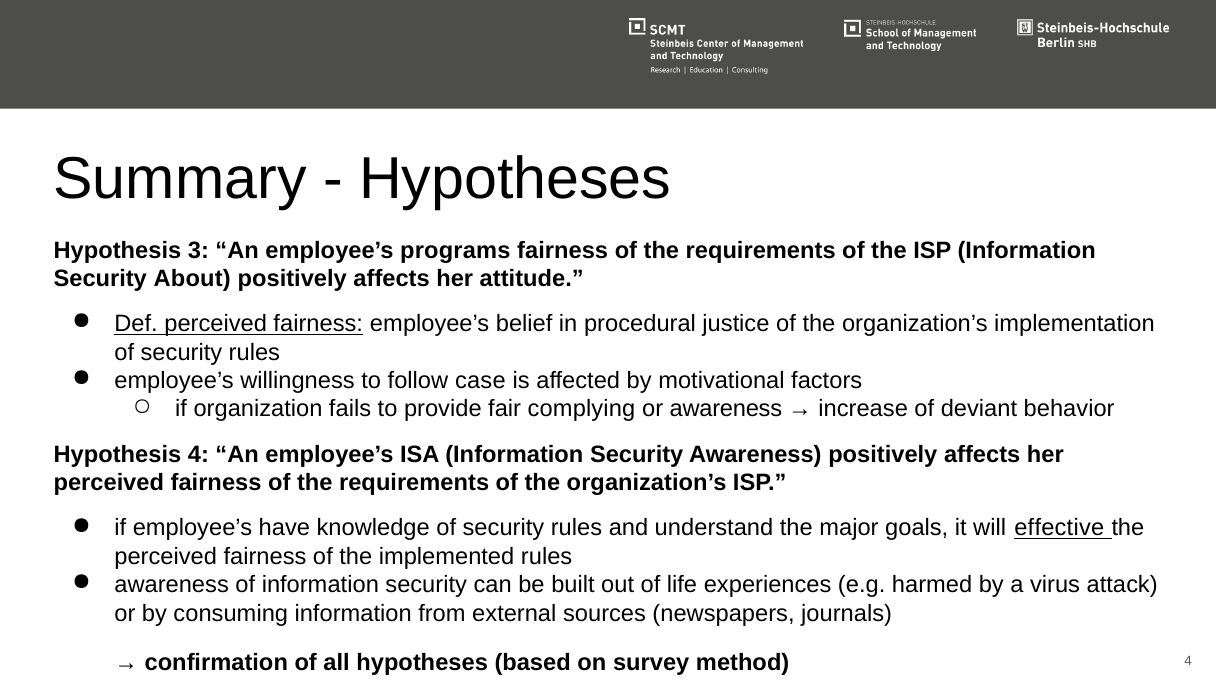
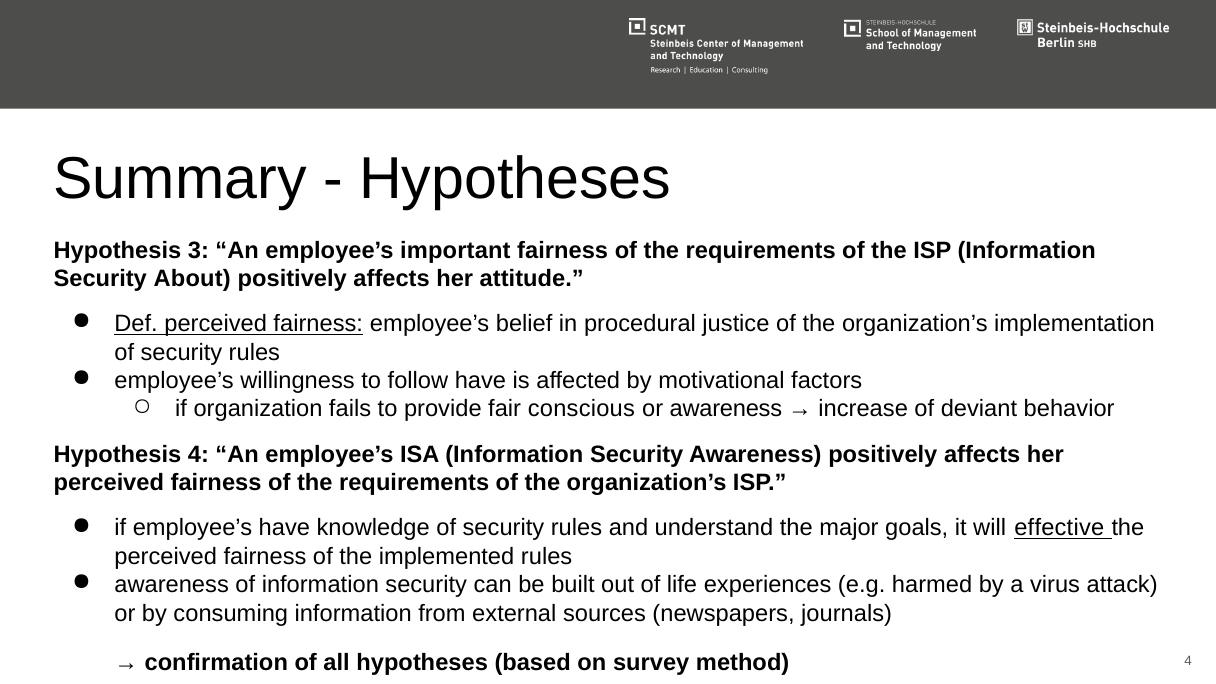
programs: programs -> important (455, 250)
follow case: case -> have (480, 381)
complying: complying -> conscious (581, 409)
